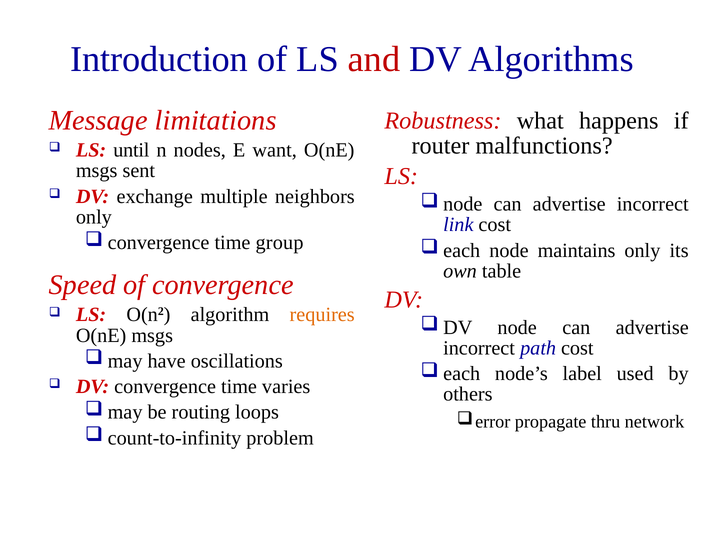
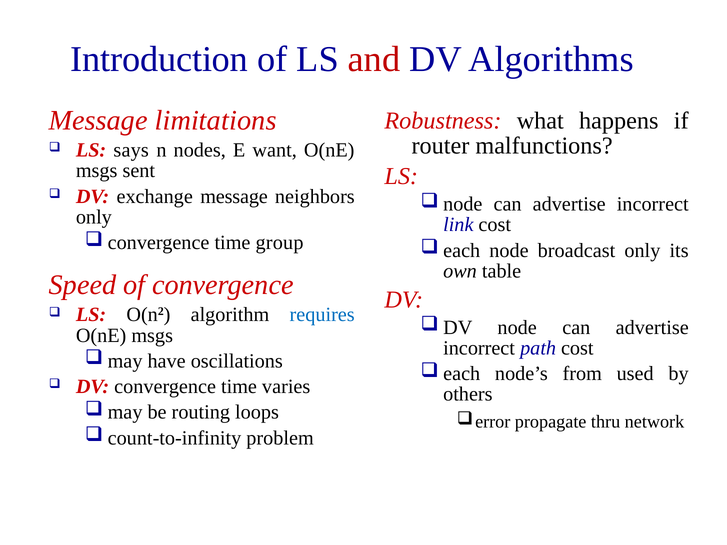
until: until -> says (131, 150)
exchange multiple: multiple -> message (234, 196)
maintains: maintains -> broadcast (577, 251)
requires colour: orange -> blue (322, 315)
label: label -> from (582, 374)
